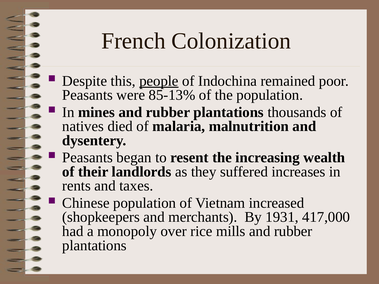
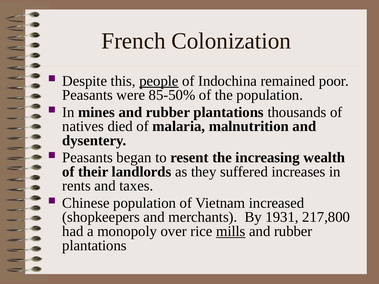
85-13%: 85-13% -> 85-50% (172, 95)
417,000: 417,000 -> 217,800 (326, 217)
mills underline: none -> present (231, 231)
